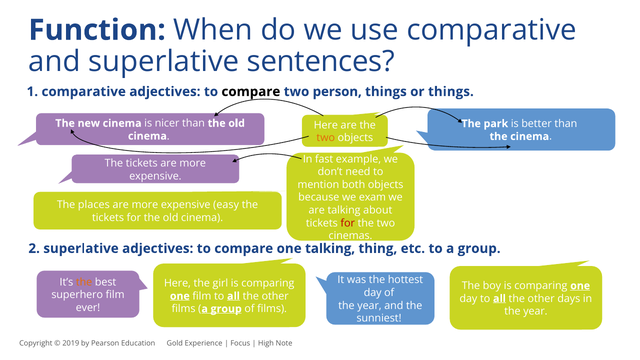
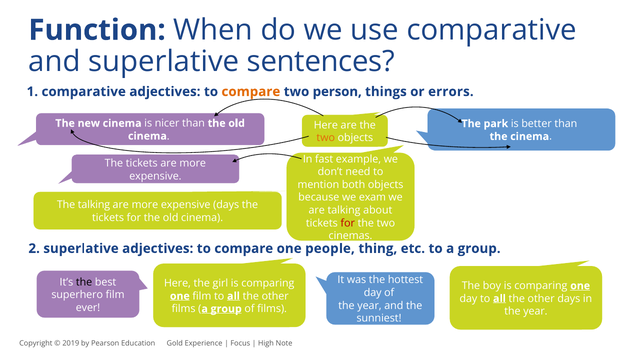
compare colour: black -> orange (251, 92)
or things: things -> errors (451, 92)
The places: places -> talking (94, 205)
expensive easy: easy -> days (226, 205)
one talking: talking -> people (330, 249)
the colour: orange -> black (84, 282)
